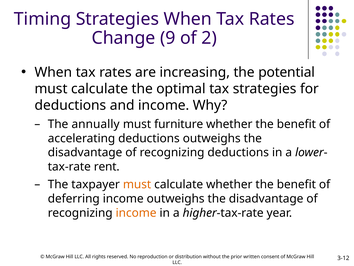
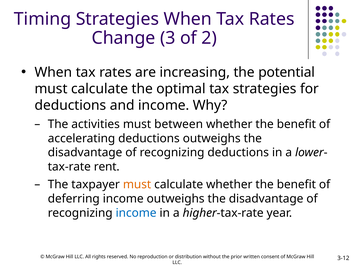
9: 9 -> 3 (168, 38)
annually: annually -> activities (96, 124)
furniture: furniture -> between (179, 124)
income colour: orange -> blue (136, 212)
